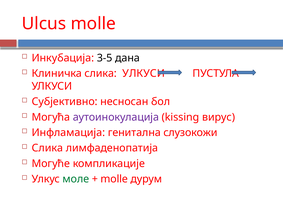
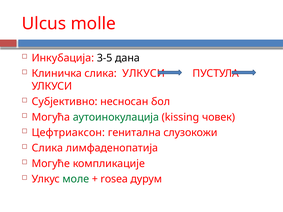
аутоинокулација colour: purple -> green (116, 117)
вирус: вирус -> човек (219, 117)
Инфламација: Инфламација -> Цефтриаксон (68, 133)
molle: molle -> rosea (114, 179)
